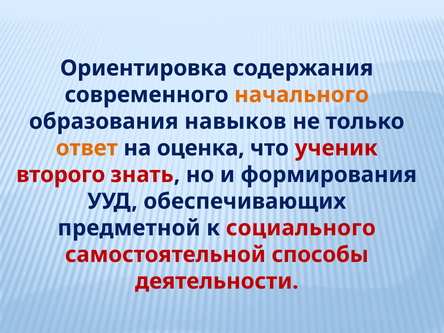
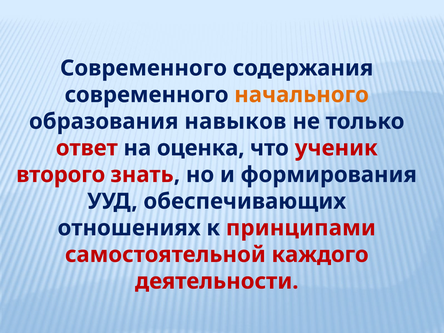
Ориентировка: Ориентировка -> Современного (144, 68)
ответ colour: orange -> red (87, 148)
предметной: предметной -> отношениях (129, 228)
социального: социального -> принципами (301, 228)
способы: способы -> каждого (320, 255)
